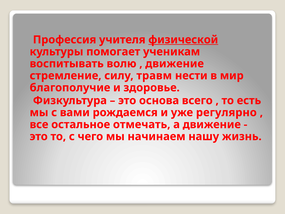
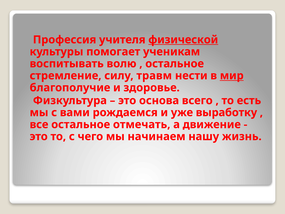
движение: движение -> остальное (175, 64)
мир underline: none -> present (232, 76)
регулярно: регулярно -> выработку (226, 112)
